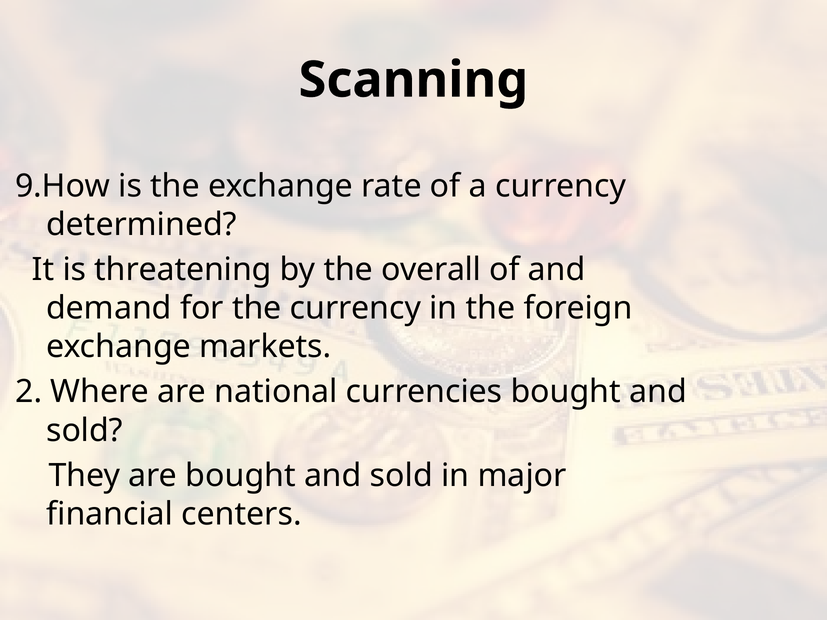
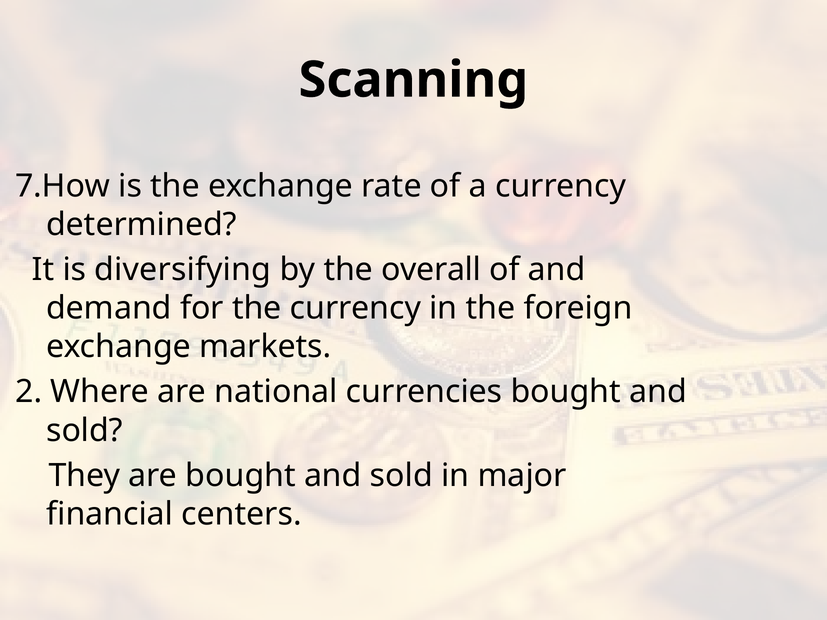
9.How: 9.How -> 7.How (63, 186)
threatening: threatening -> diversifying (183, 270)
